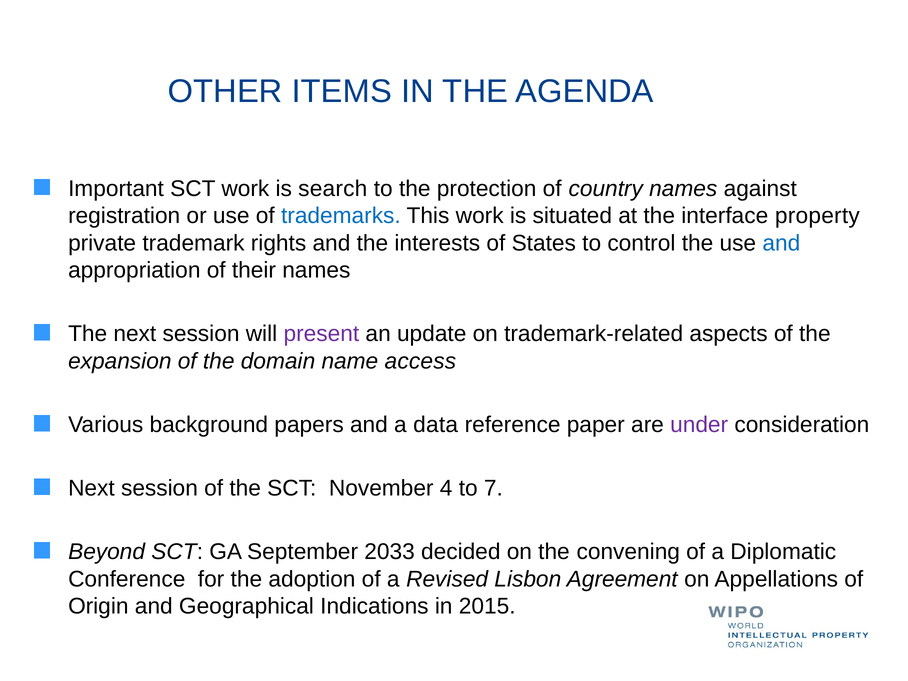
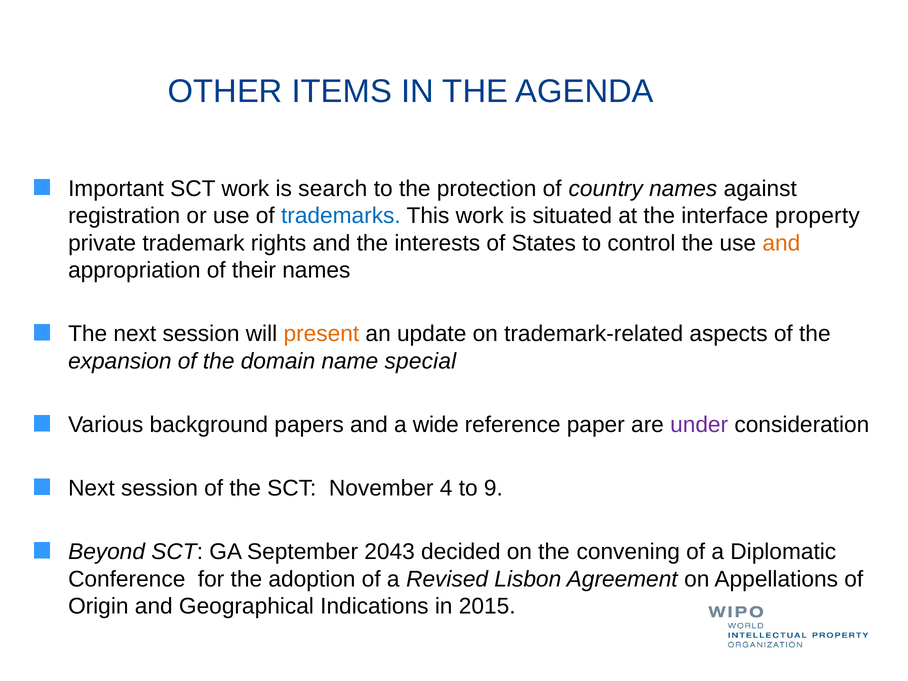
and colour: blue -> orange (781, 243)
present colour: purple -> orange (321, 334)
access: access -> special (420, 361)
data: data -> wide (436, 425)
7: 7 -> 9 (493, 488)
2033: 2033 -> 2043 (390, 552)
